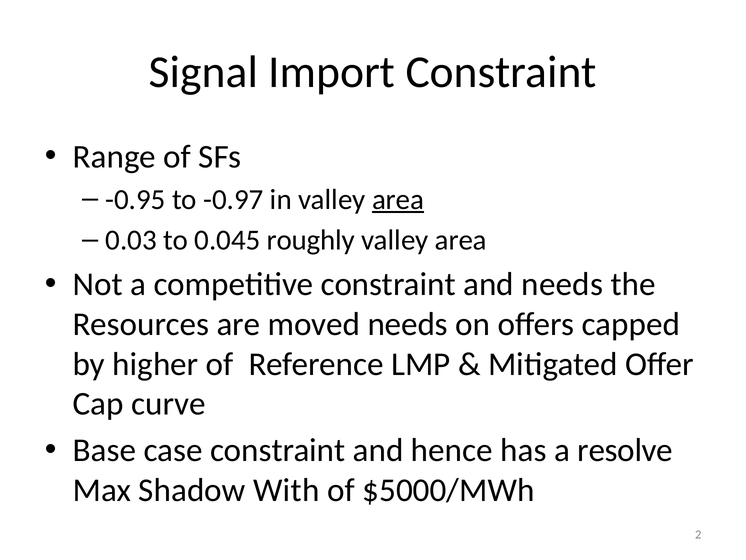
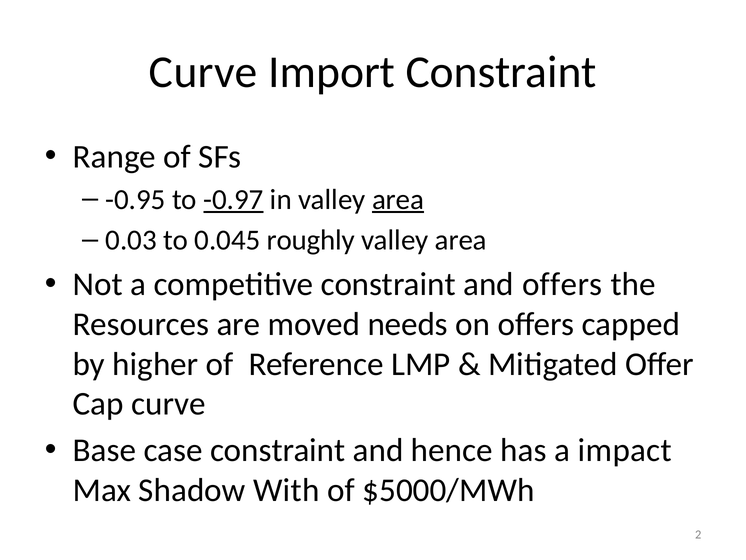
Signal: Signal -> Curve (203, 72)
-0.97 underline: none -> present (233, 199)
and needs: needs -> offers (562, 284)
resolve: resolve -> impact (625, 450)
